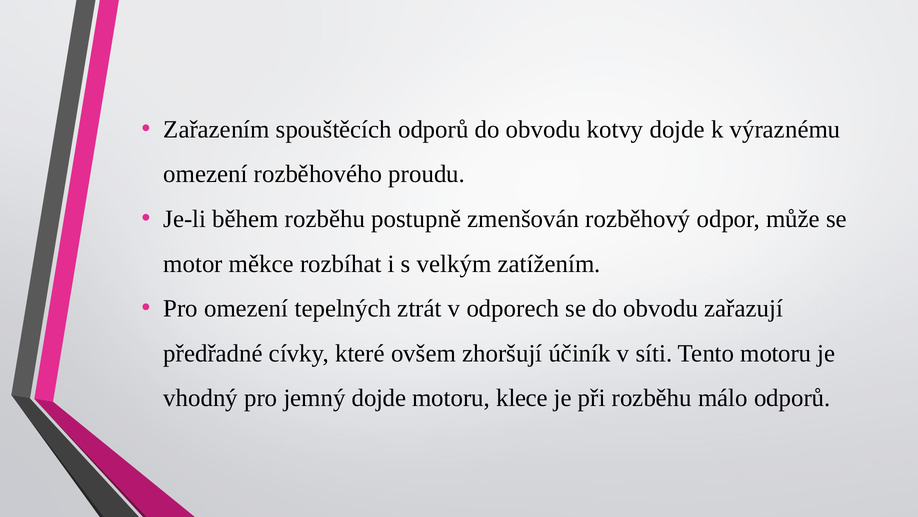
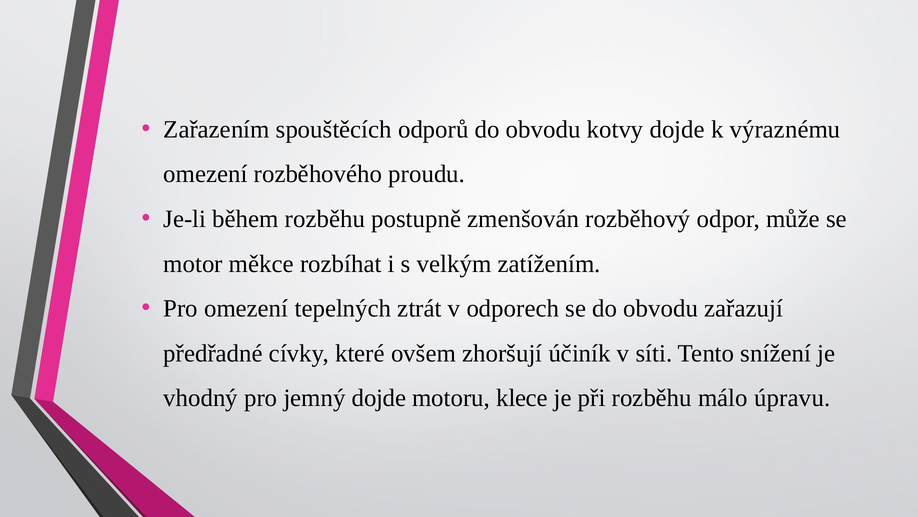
Tento motoru: motoru -> snížení (776, 353)
málo odporů: odporů -> úpravu (792, 398)
